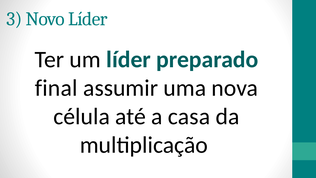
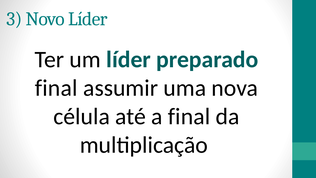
a casa: casa -> final (189, 116)
